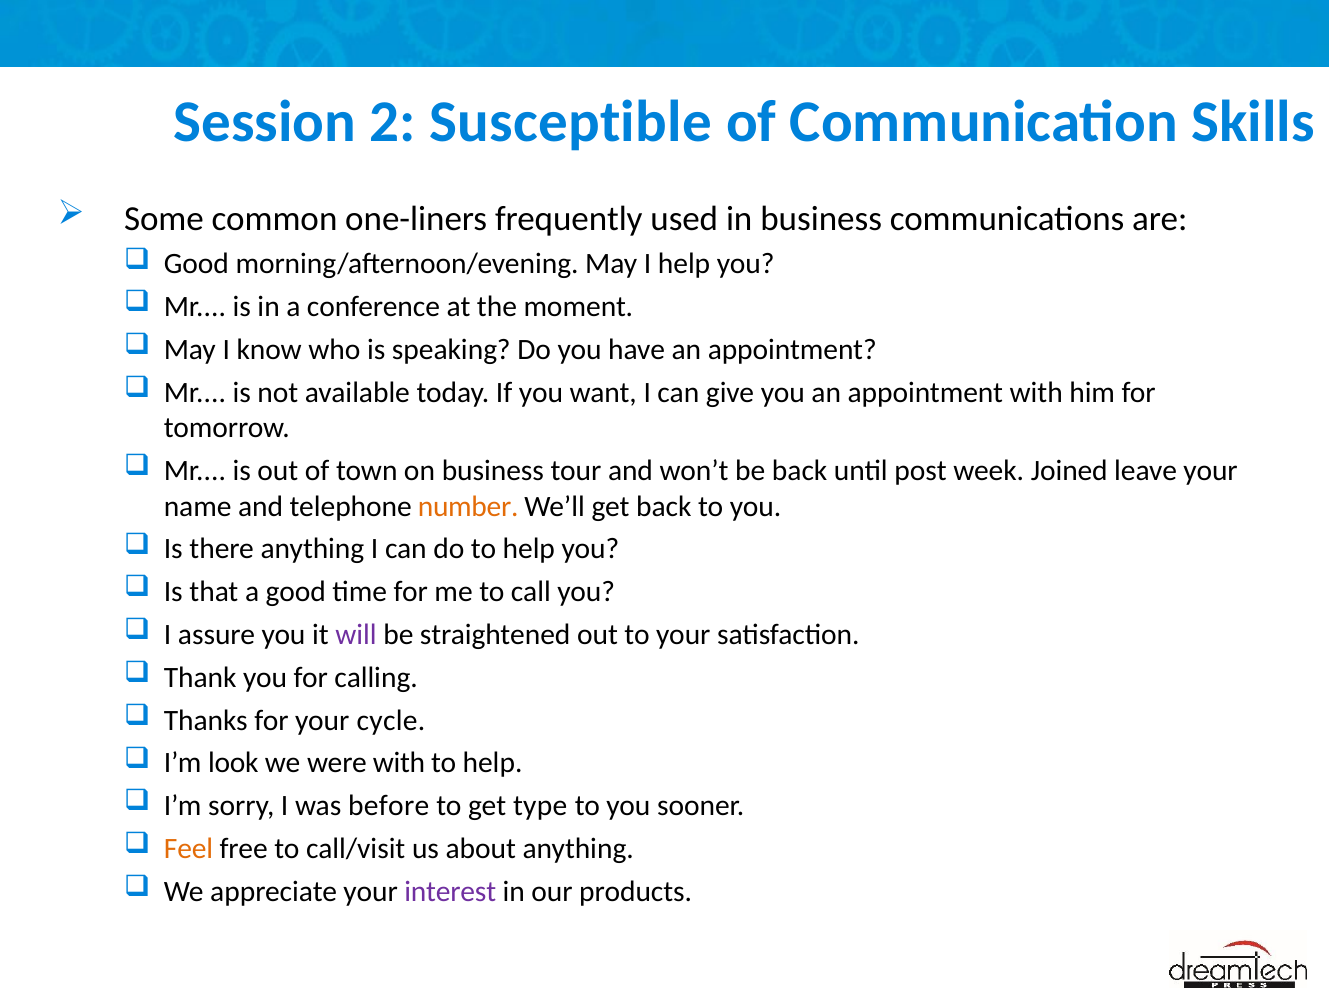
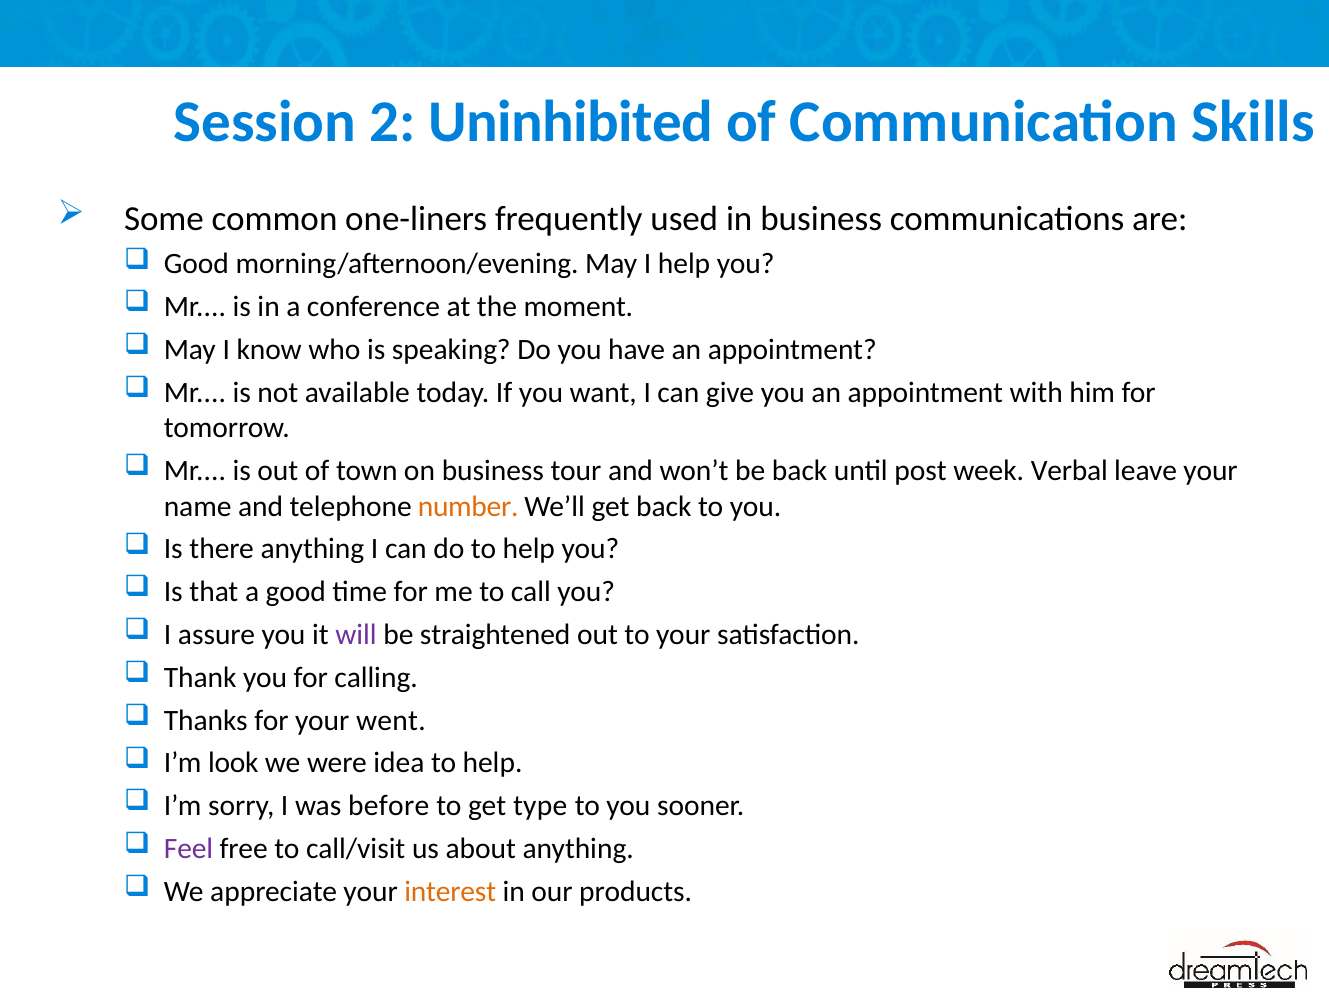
Susceptible: Susceptible -> Uninhibited (571, 122)
Joined: Joined -> Verbal (1069, 471)
cycle: cycle -> went (391, 720)
were with: with -> idea (399, 763)
Feel colour: orange -> purple (189, 849)
interest colour: purple -> orange (450, 891)
